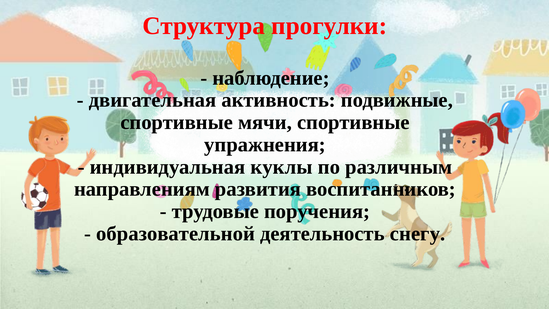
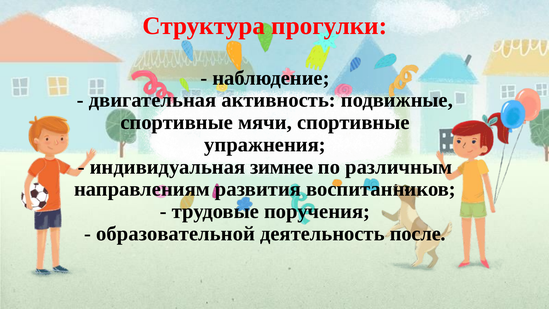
куклы: куклы -> зимнее (282, 167)
снегу: снегу -> после (418, 234)
